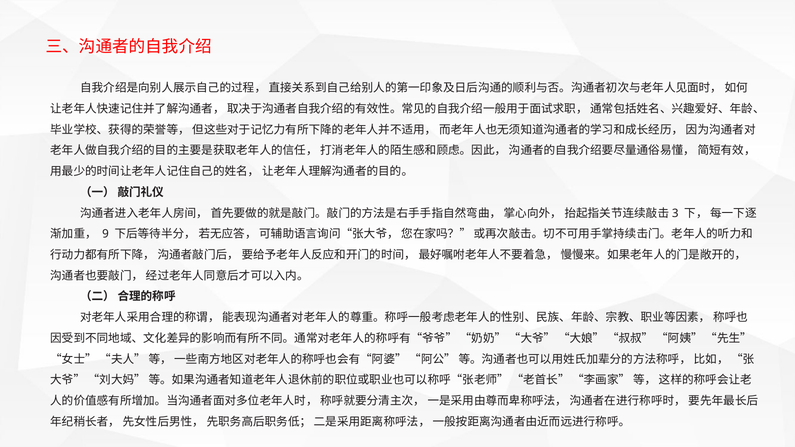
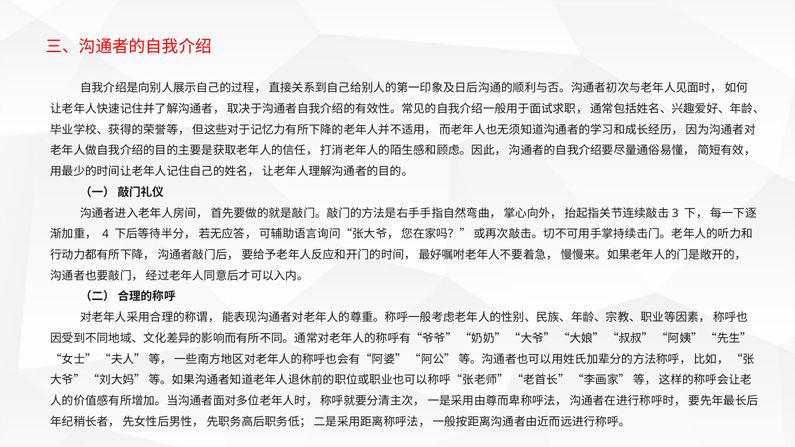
9: 9 -> 4 (105, 234)
